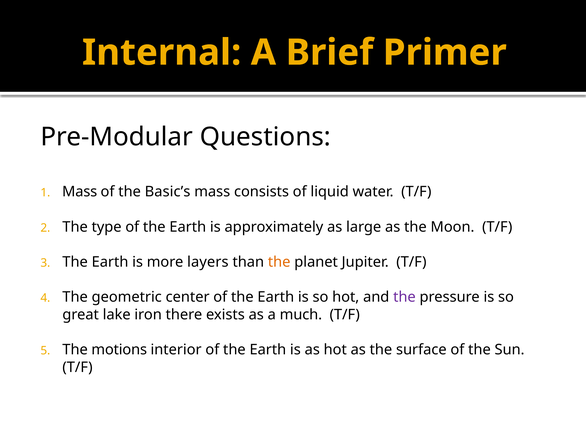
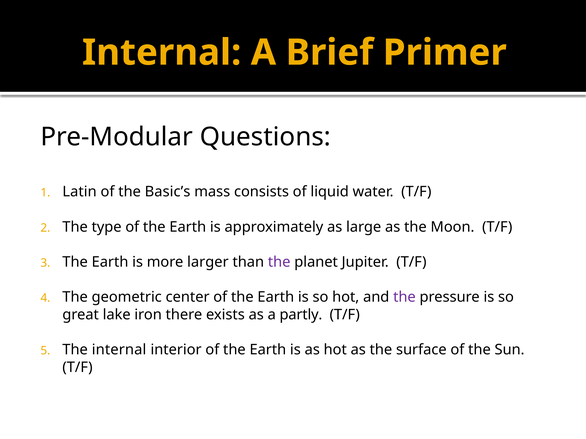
Mass: Mass -> Latin (80, 192)
layers: layers -> larger (208, 262)
the colour: orange -> purple (279, 262)
much: much -> partly (301, 315)
The motions: motions -> internal (119, 350)
